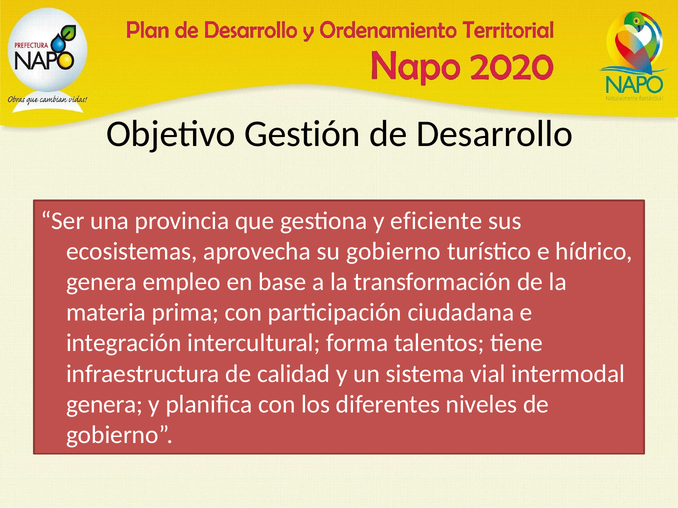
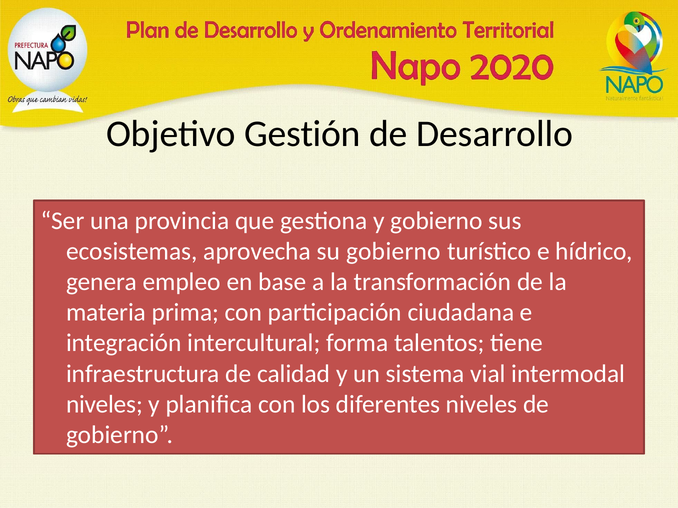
y eficiente: eficiente -> gobierno (437, 221)
genera: genera -> niveles (104, 405)
